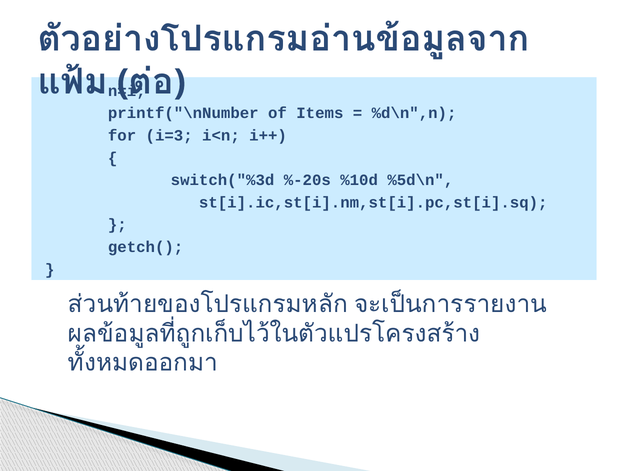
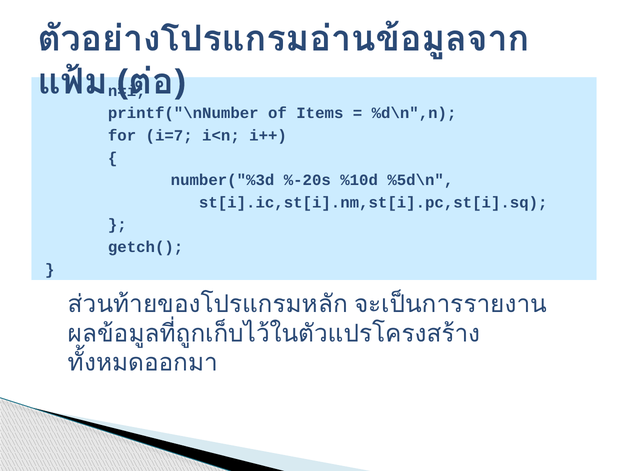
i=3: i=3 -> i=7 (169, 136)
switch("%3d: switch("%3d -> number("%3d (223, 180)
